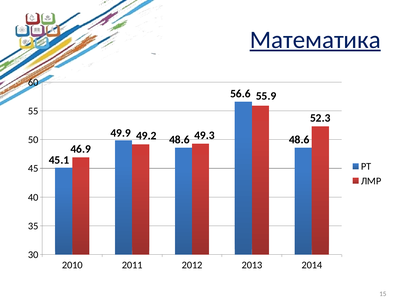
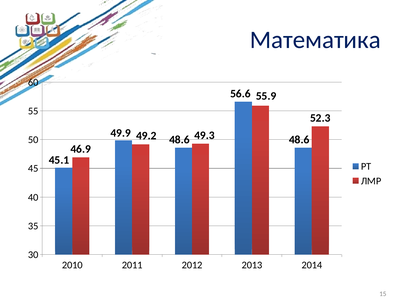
Математика underline: present -> none (315, 40)
